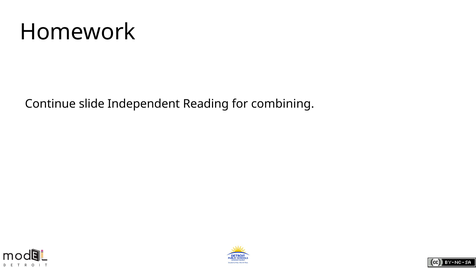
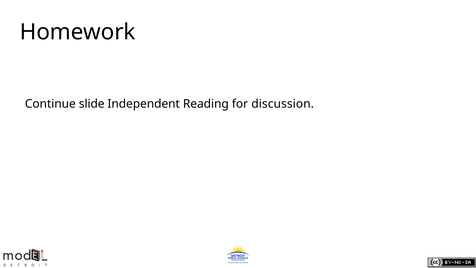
combining: combining -> discussion (283, 104)
